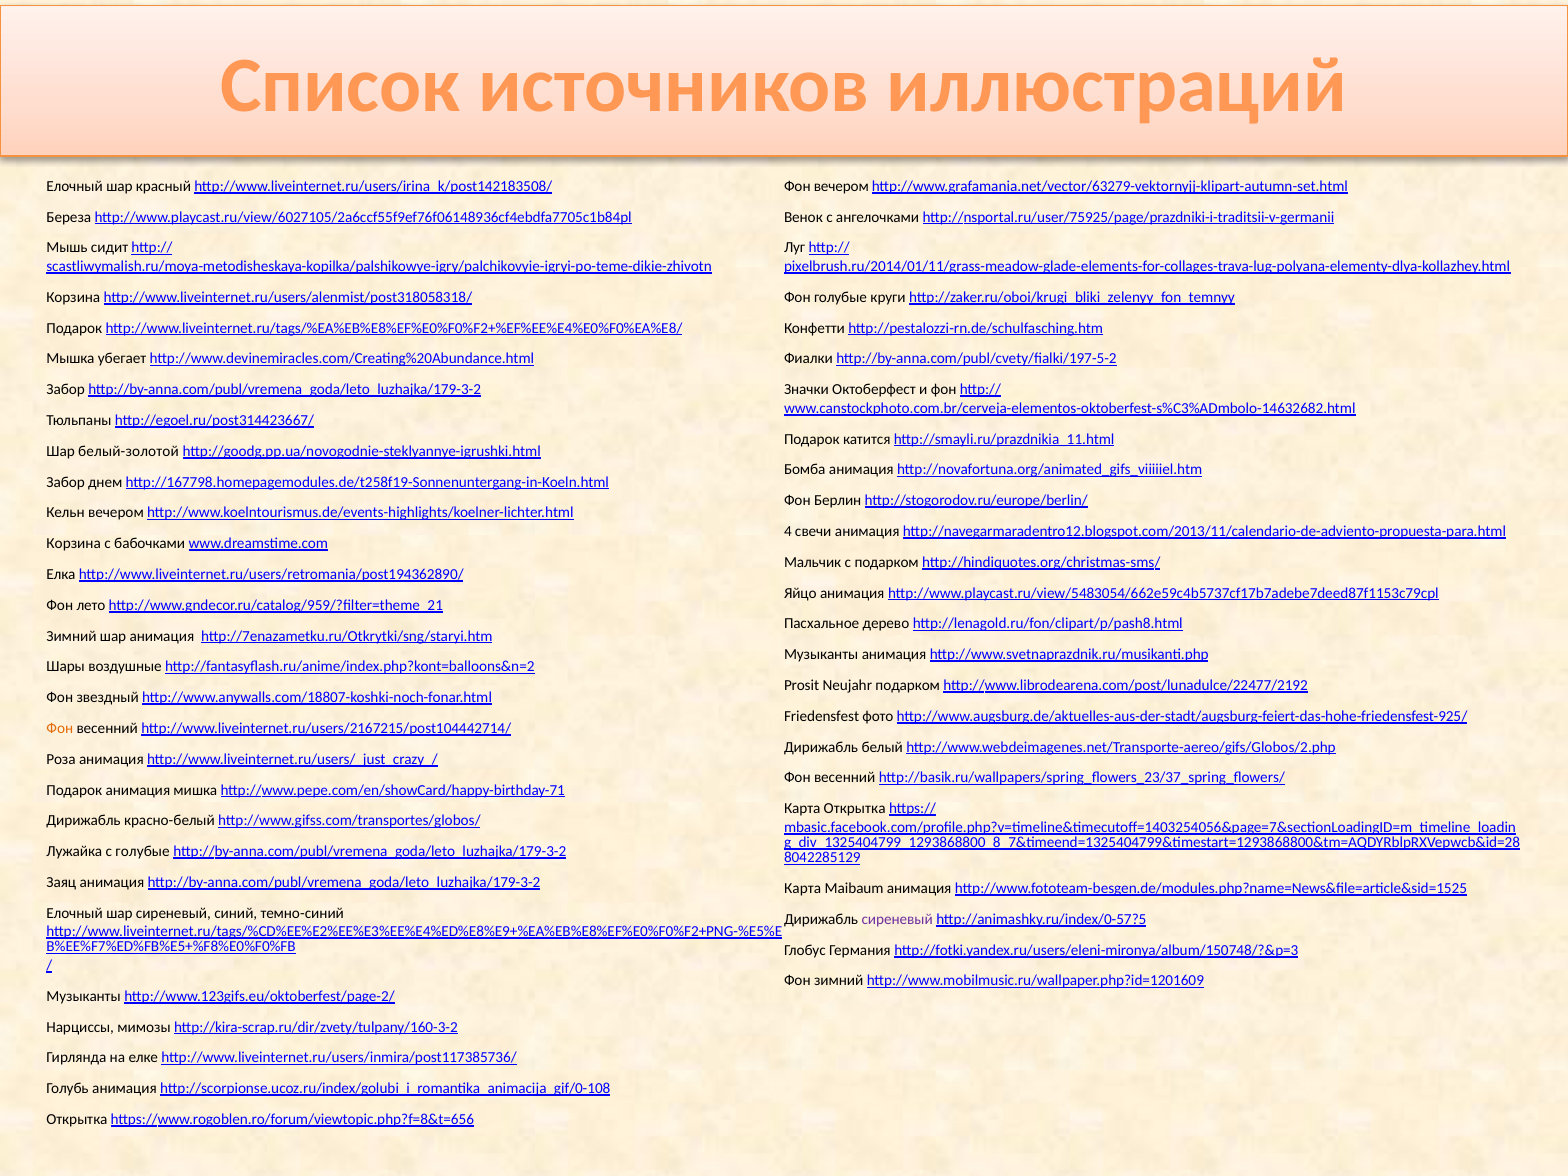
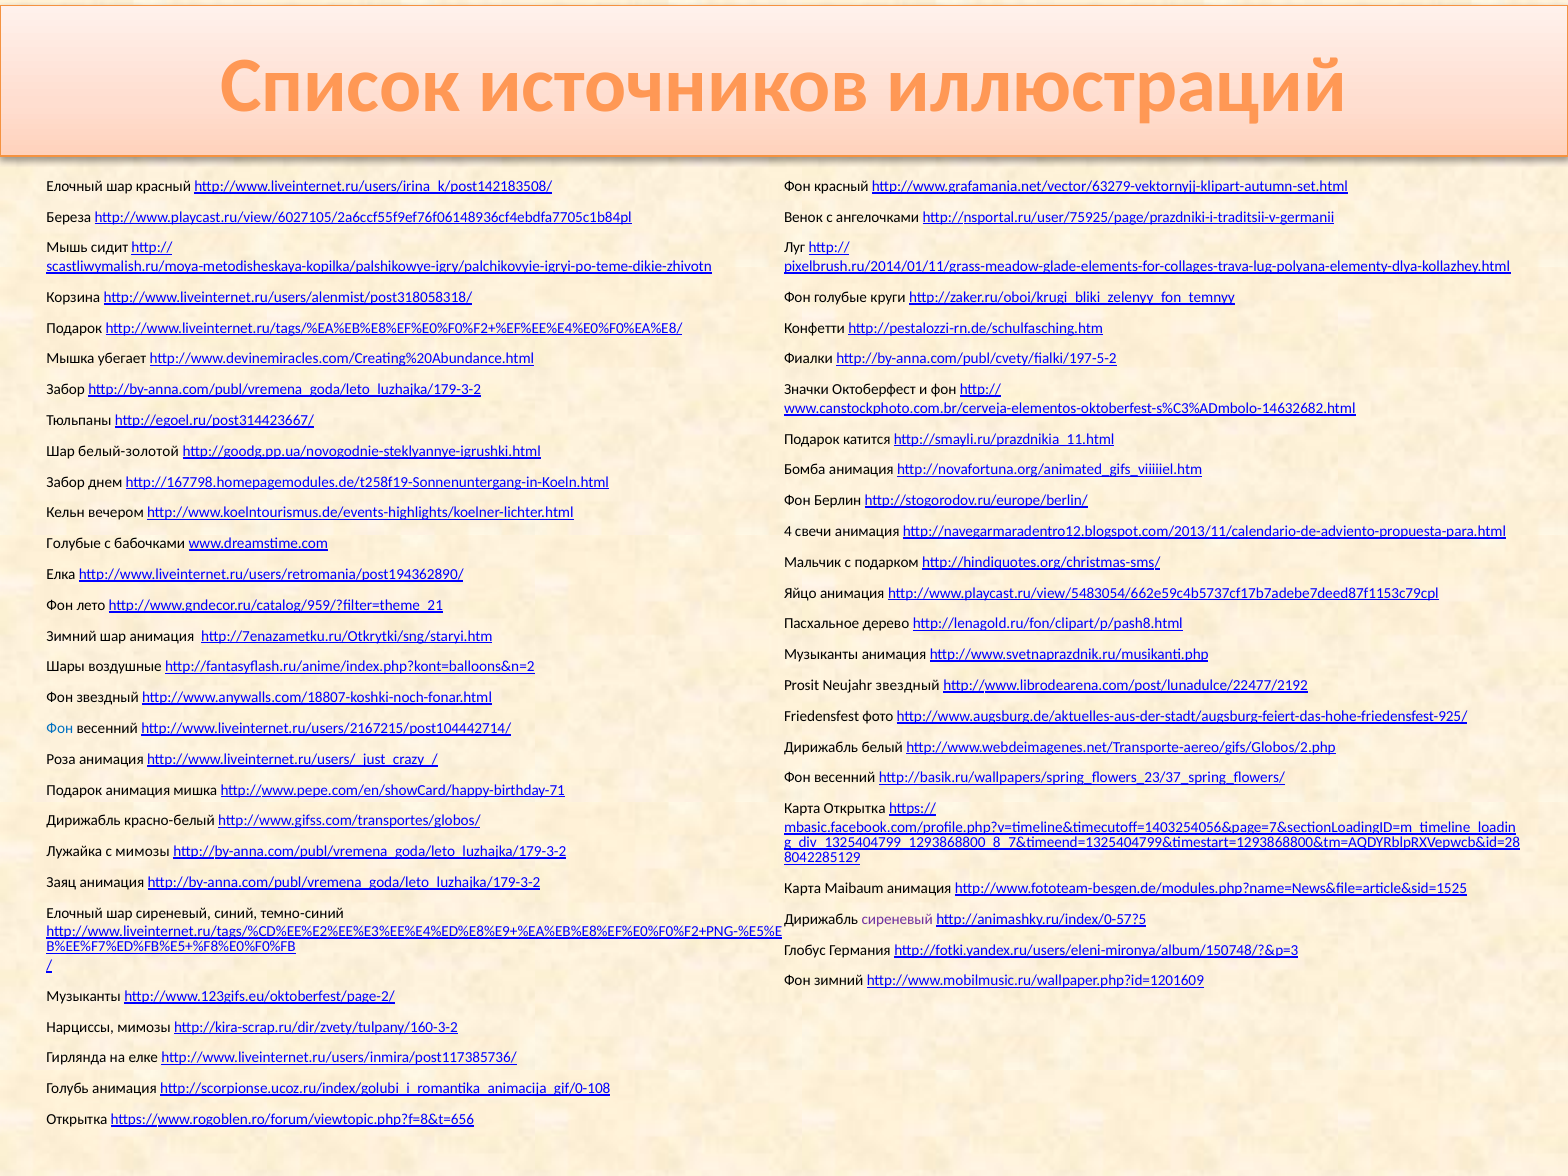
Фон вечером: вечером -> красный (841, 186)
Корзина: Корзина -> Голубые (74, 544)
Neujahr подарком: подарком -> звездный (908, 685)
Фон colour: orange -> blue (60, 728)
с голубые: голубые -> мимозы (143, 852)
